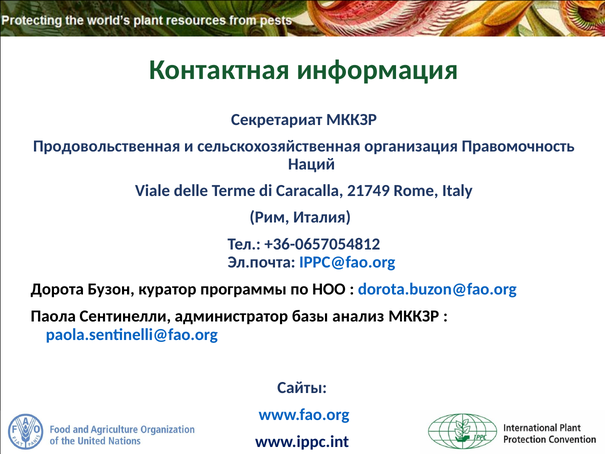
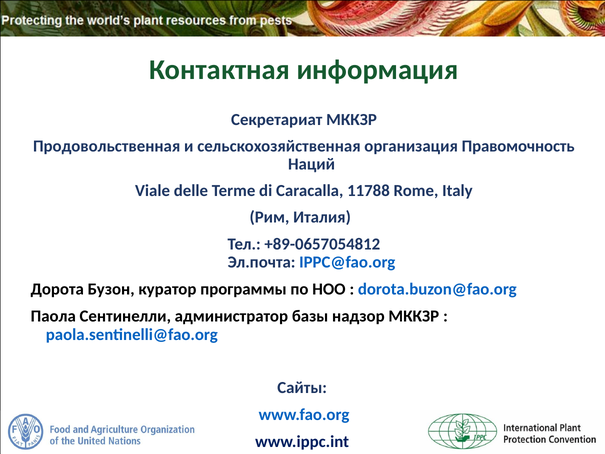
21749: 21749 -> 11788 (368, 191)
+36-0657054812: +36-0657054812 -> +89-0657054812 (322, 244)
анализ: анализ -> надзор (358, 316)
